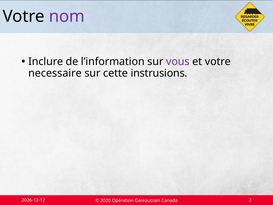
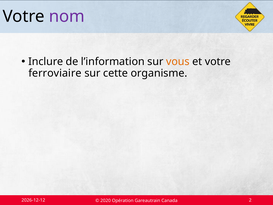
vous colour: purple -> orange (178, 62)
necessaire: necessaire -> ferroviaire (55, 73)
instrusions: instrusions -> organisme (159, 73)
